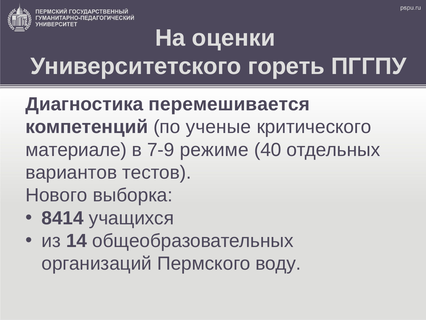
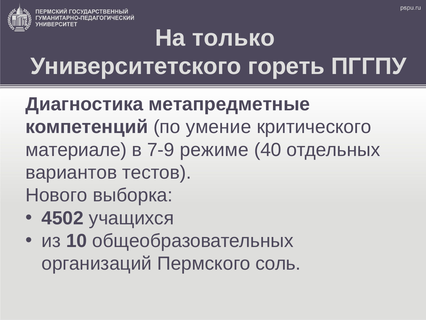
оценки: оценки -> только (234, 38)
перемешивается: перемешивается -> метапредметные (229, 104)
ученые: ученые -> умение (218, 127)
8414: 8414 -> 4502 (63, 218)
14: 14 -> 10 (77, 240)
воду: воду -> соль (278, 263)
